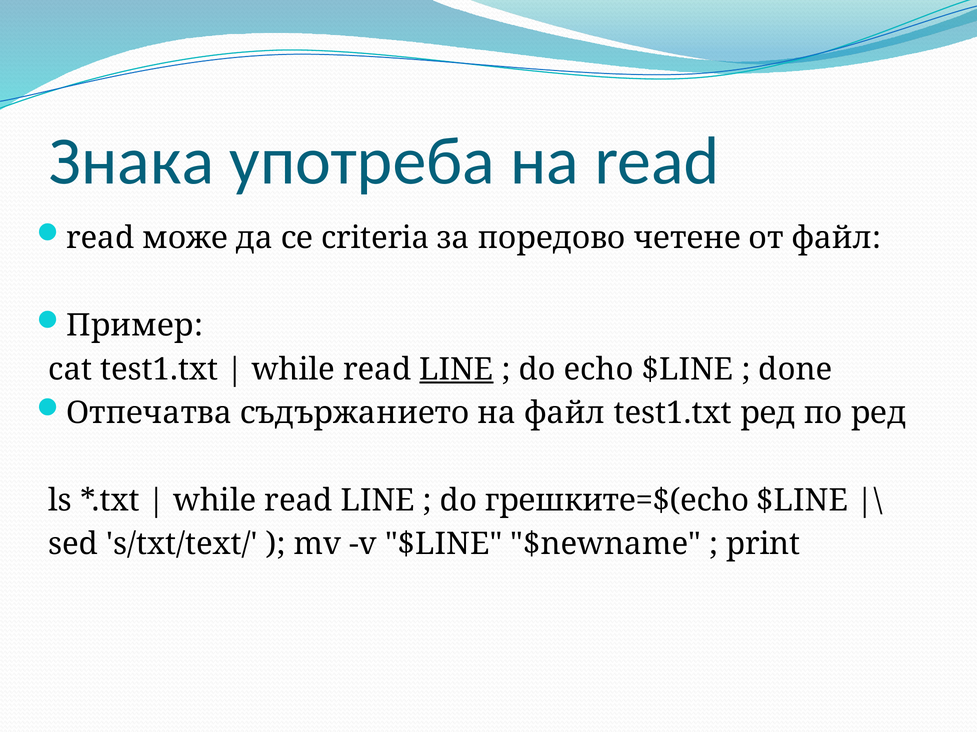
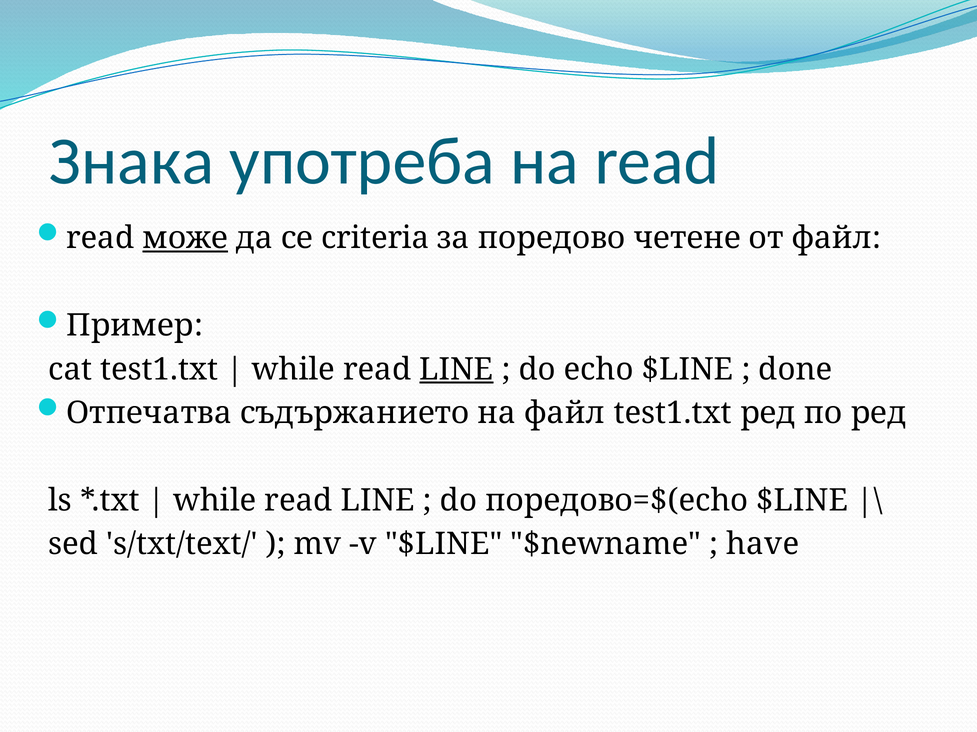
може underline: none -> present (185, 238)
грешките=$(echo: грешките=$(echo -> поредово=$(echo (617, 501)
print: print -> have (763, 545)
